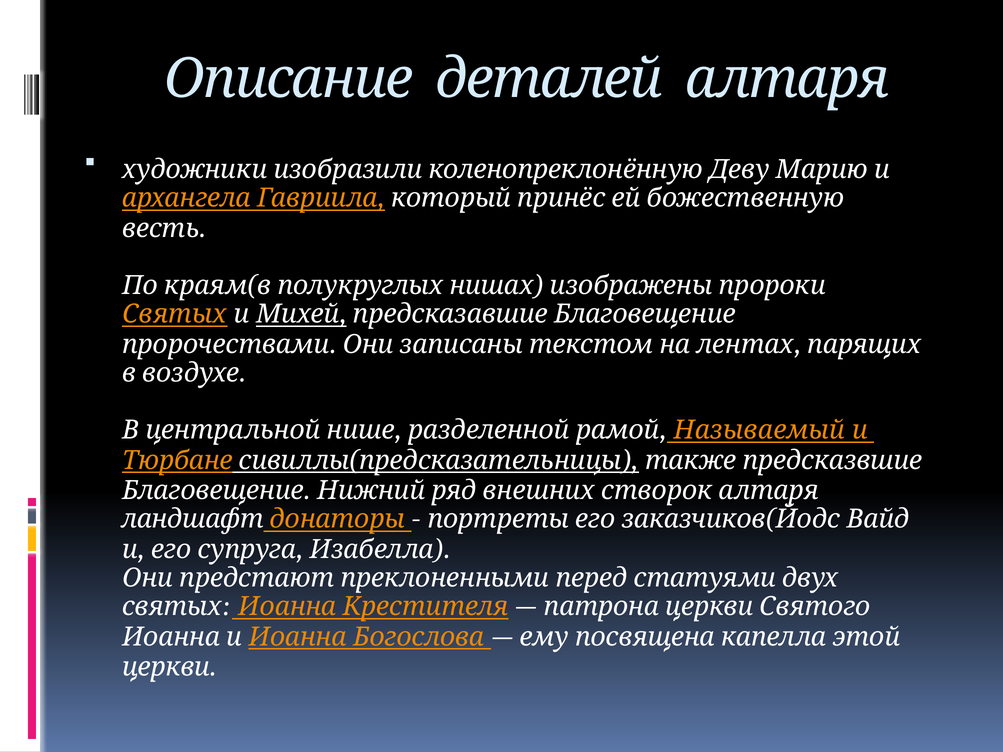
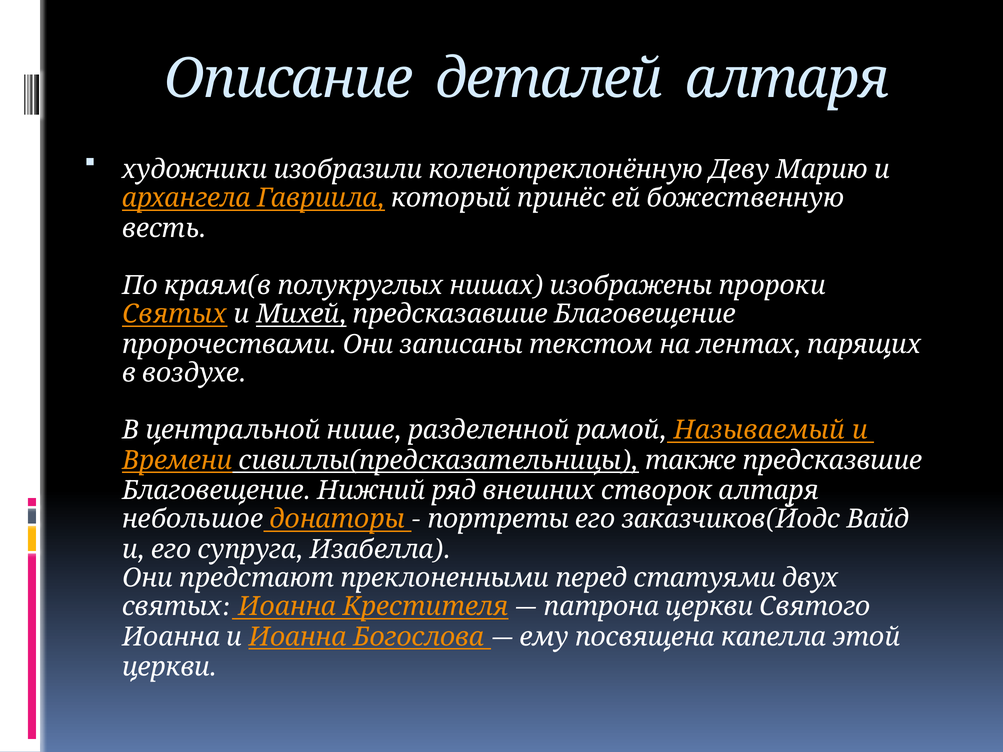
Тюрбане: Тюрбане -> Времени (177, 461)
ландшафт: ландшафт -> небольшое (193, 519)
